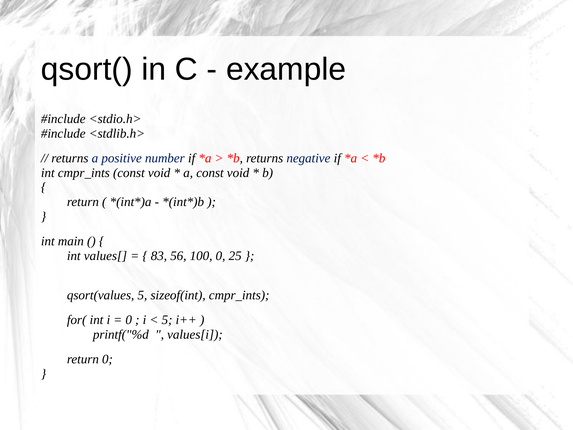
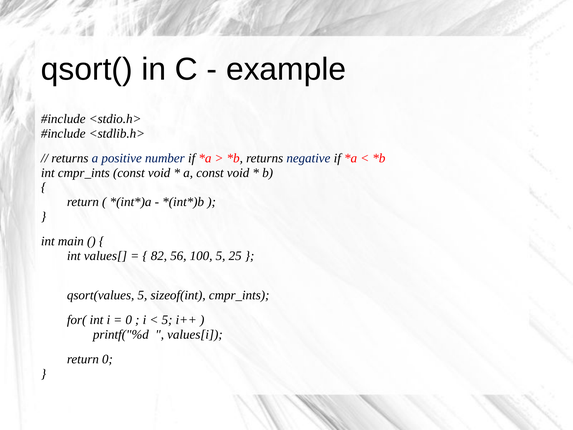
83: 83 -> 82 (159, 256)
100 0: 0 -> 5 (221, 256)
